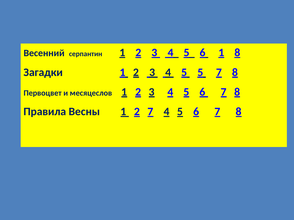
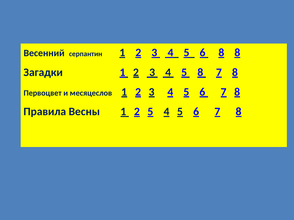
6 1: 1 -> 8 (221, 53)
5 5: 5 -> 8 (200, 72)
2 7: 7 -> 5 (150, 112)
